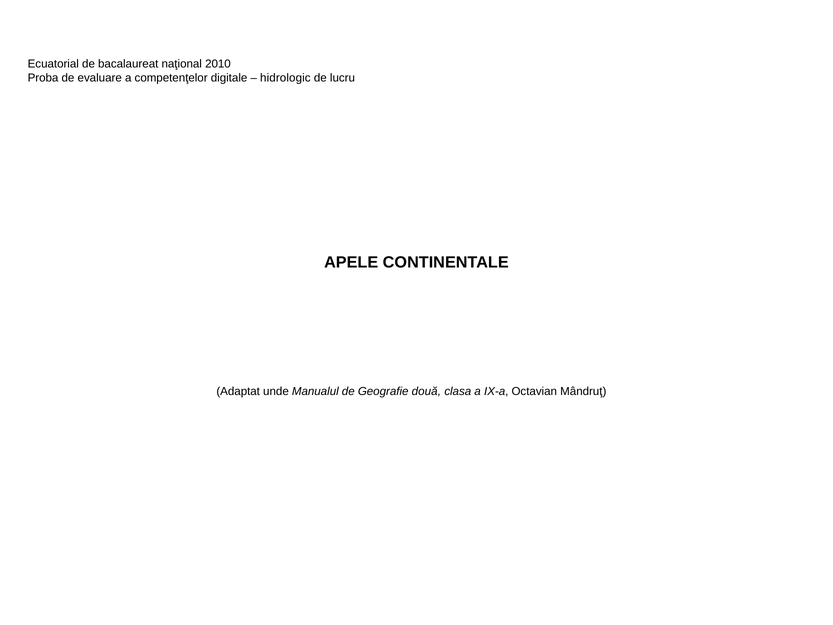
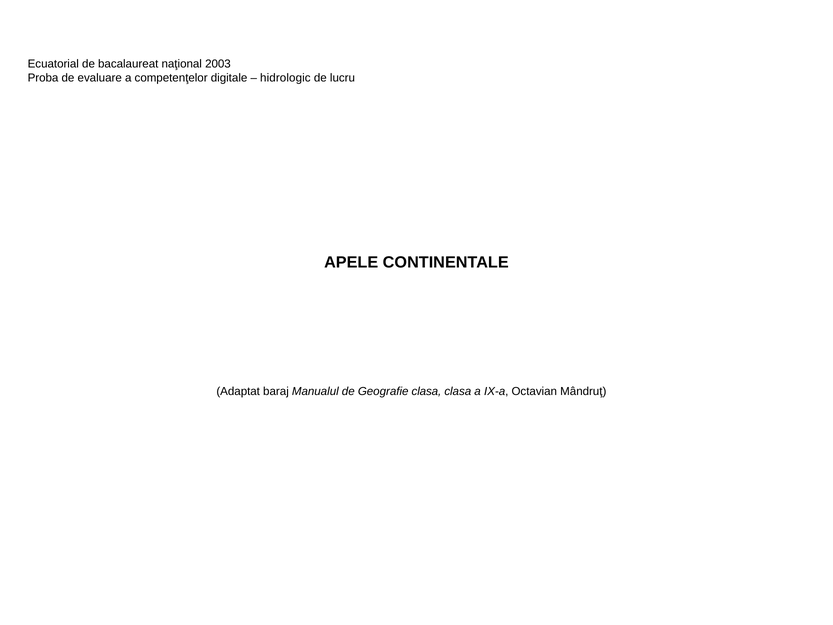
2010: 2010 -> 2003 (218, 64)
unde: unde -> baraj (276, 391)
Geografie două: două -> clasa (426, 391)
